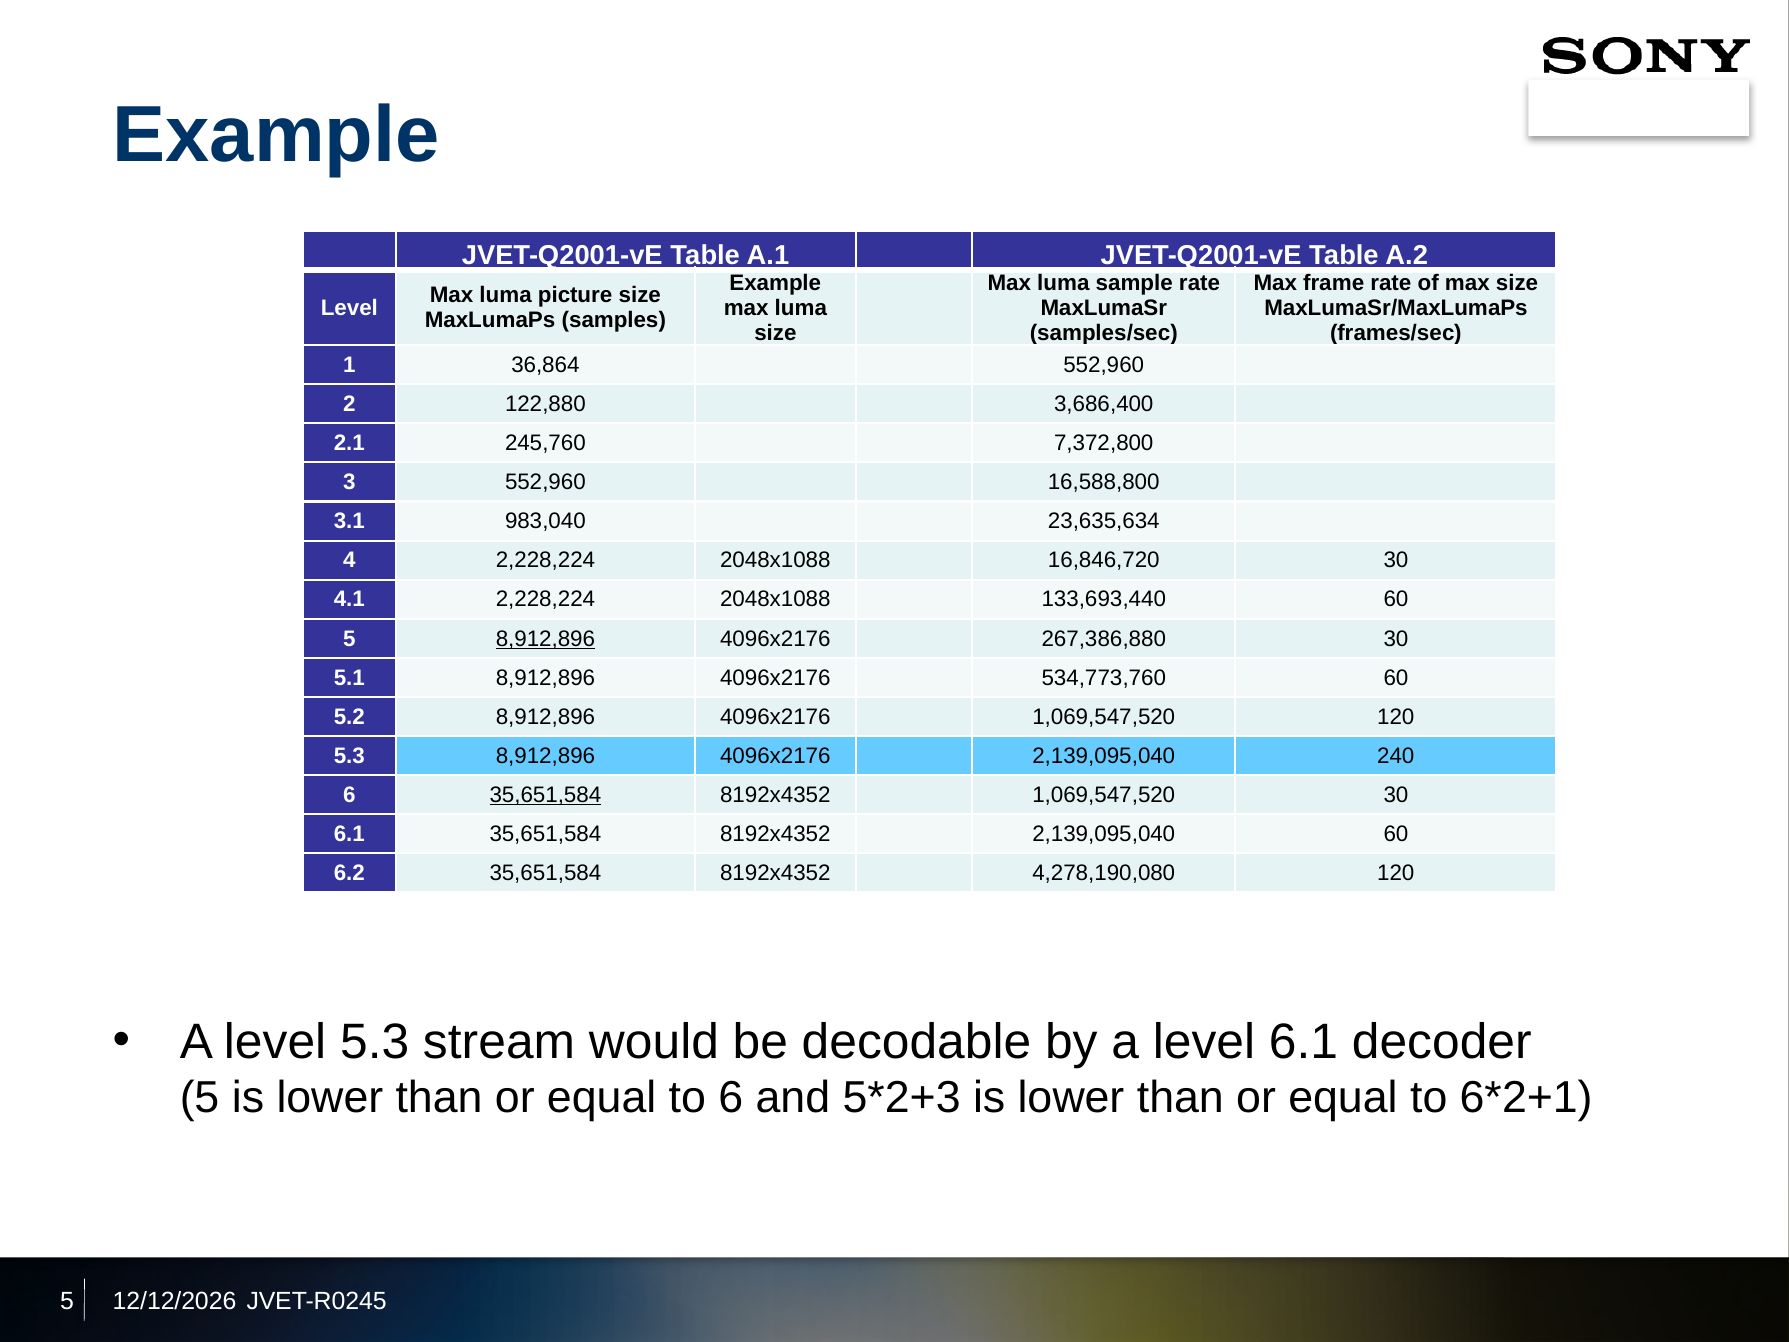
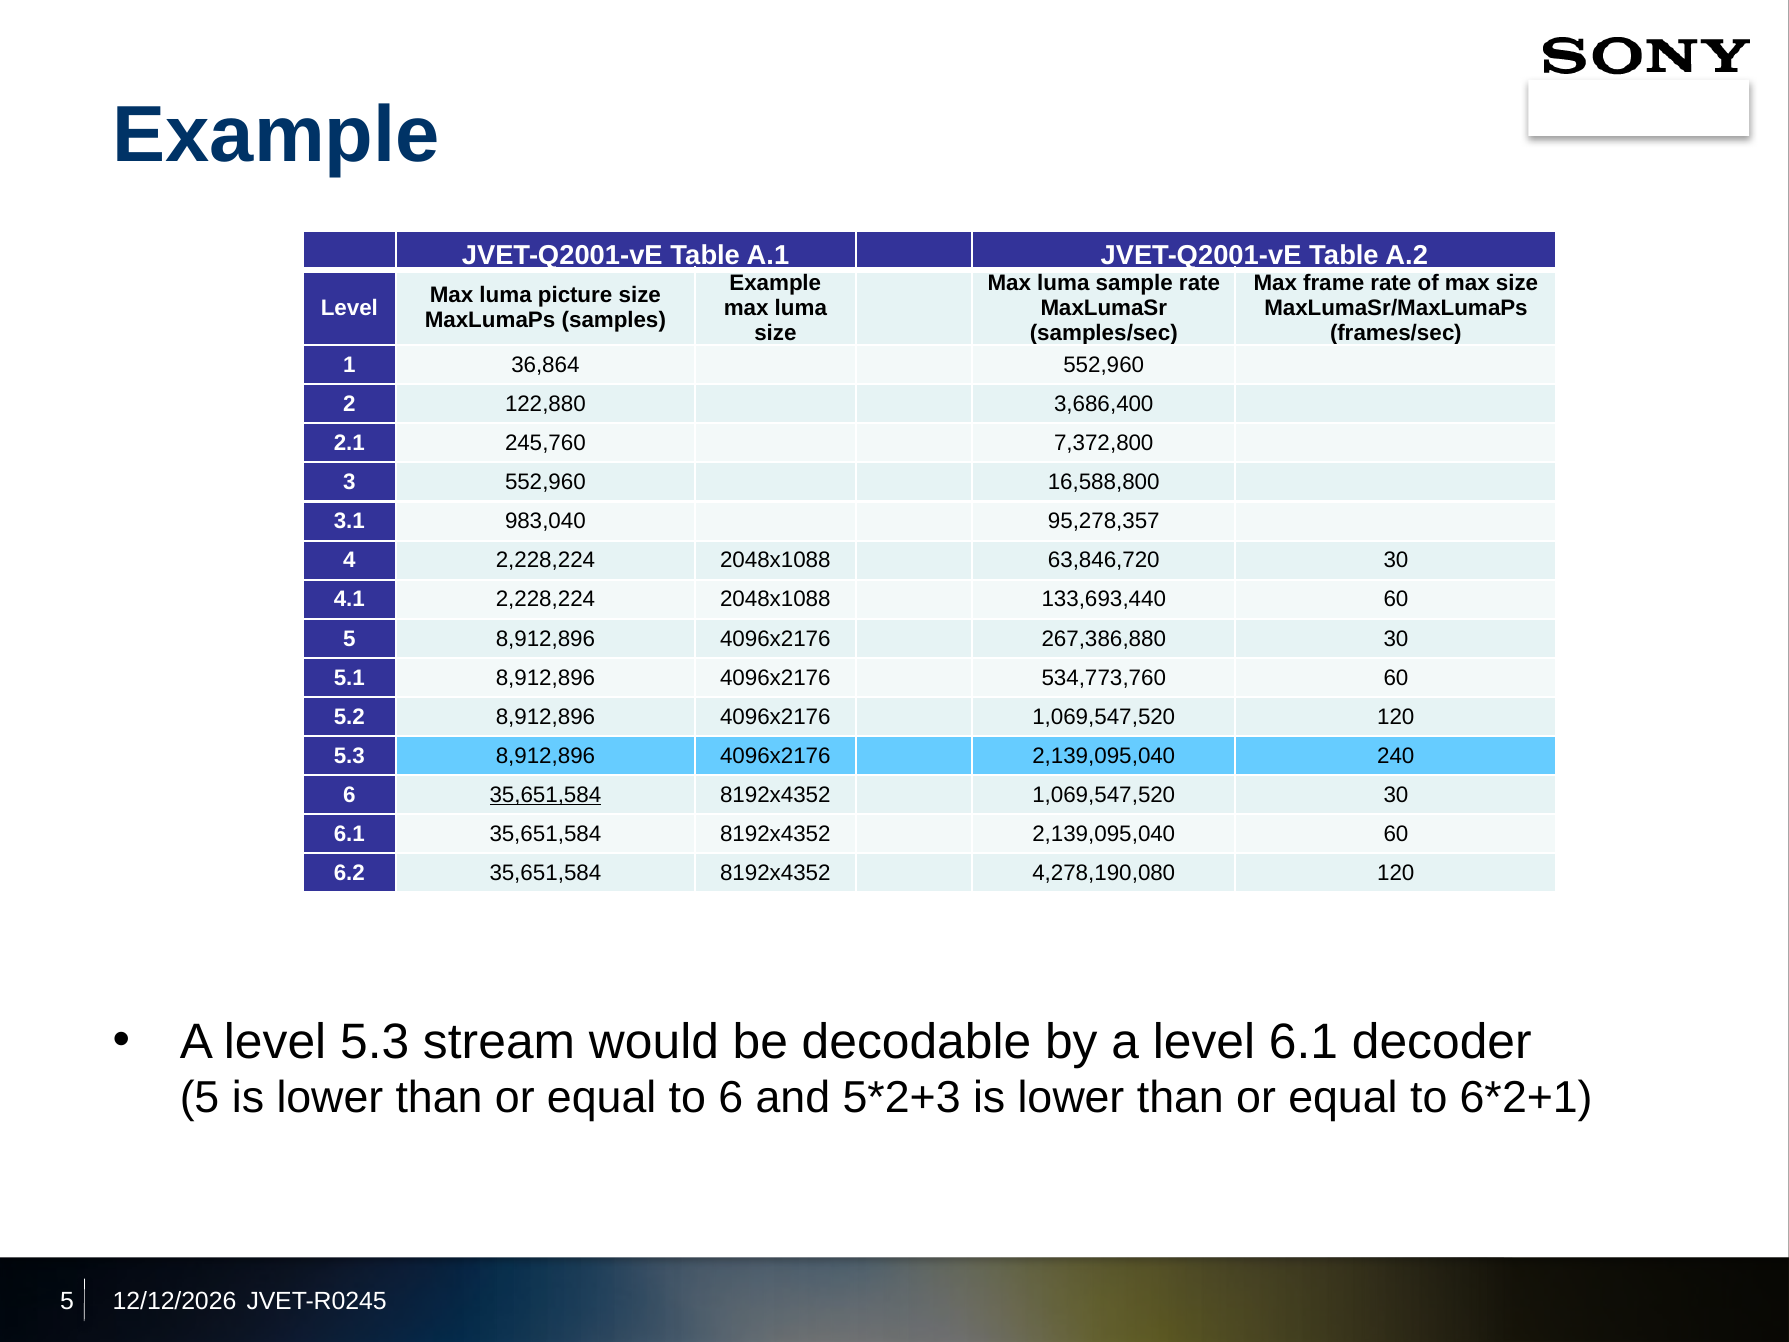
23,635,634: 23,635,634 -> 95,278,357 (1104, 521)
16,846,720: 16,846,720 -> 63,846,720 (1104, 560)
8,912,896 underline: present -> none (545, 639)
